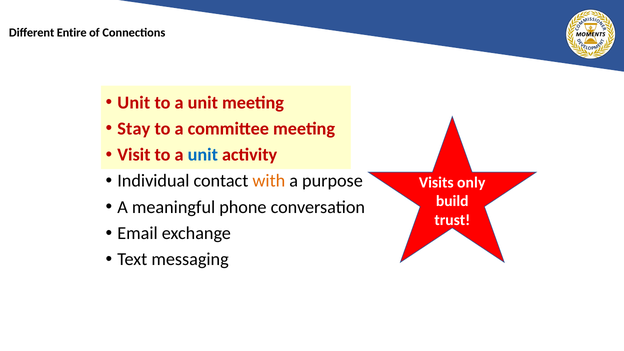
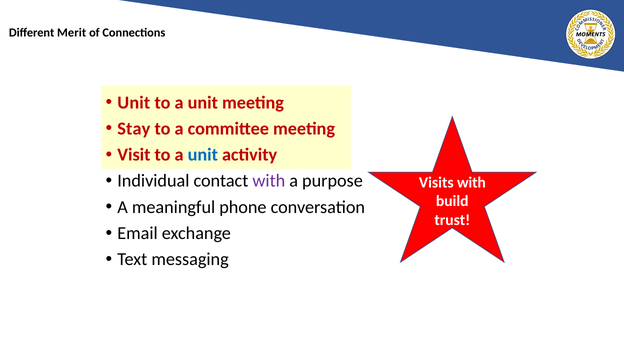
Entire: Entire -> Merit (72, 33)
with colour: orange -> purple (269, 181)
Visits only: only -> with (471, 182)
